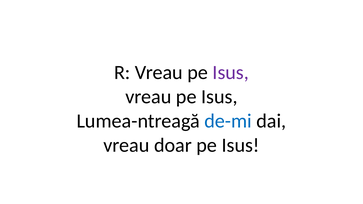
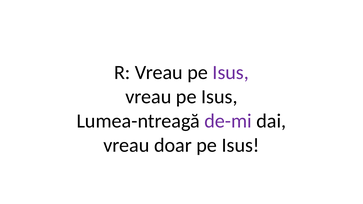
de-mi colour: blue -> purple (228, 121)
